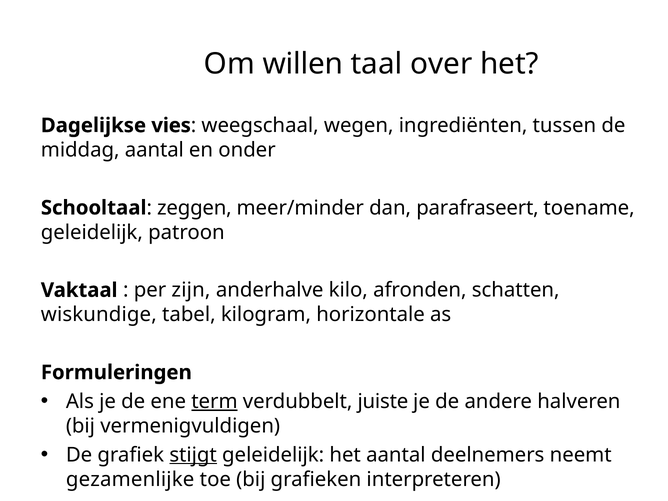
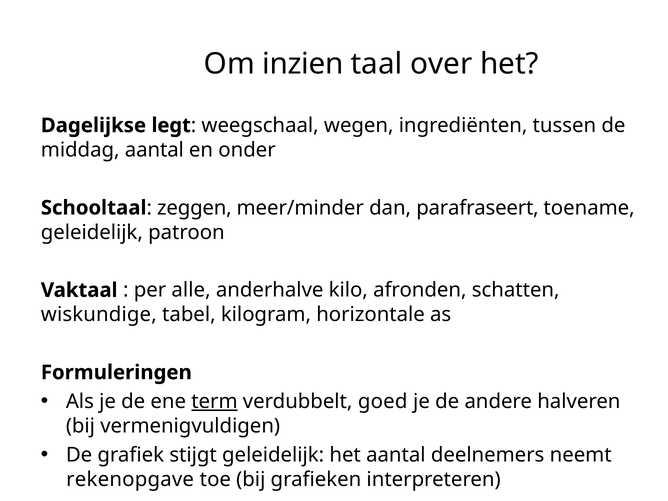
willen: willen -> inzien (303, 64)
vies: vies -> legt (171, 125)
zijn: zijn -> alle (191, 290)
juiste: juiste -> goed (383, 401)
stijgt underline: present -> none (193, 455)
gezamenlijke: gezamenlijke -> rekenopgave (130, 479)
